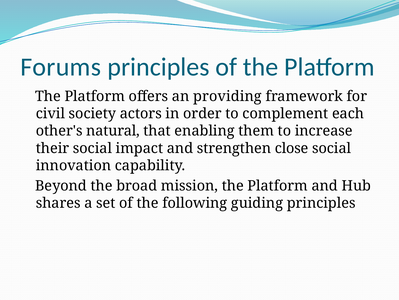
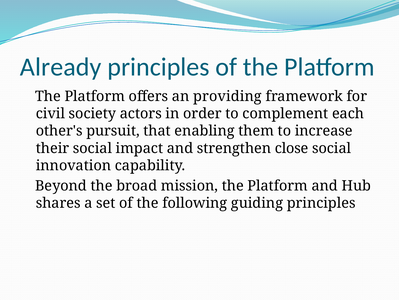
Forums: Forums -> Already (61, 67)
natural: natural -> pursuit (113, 131)
